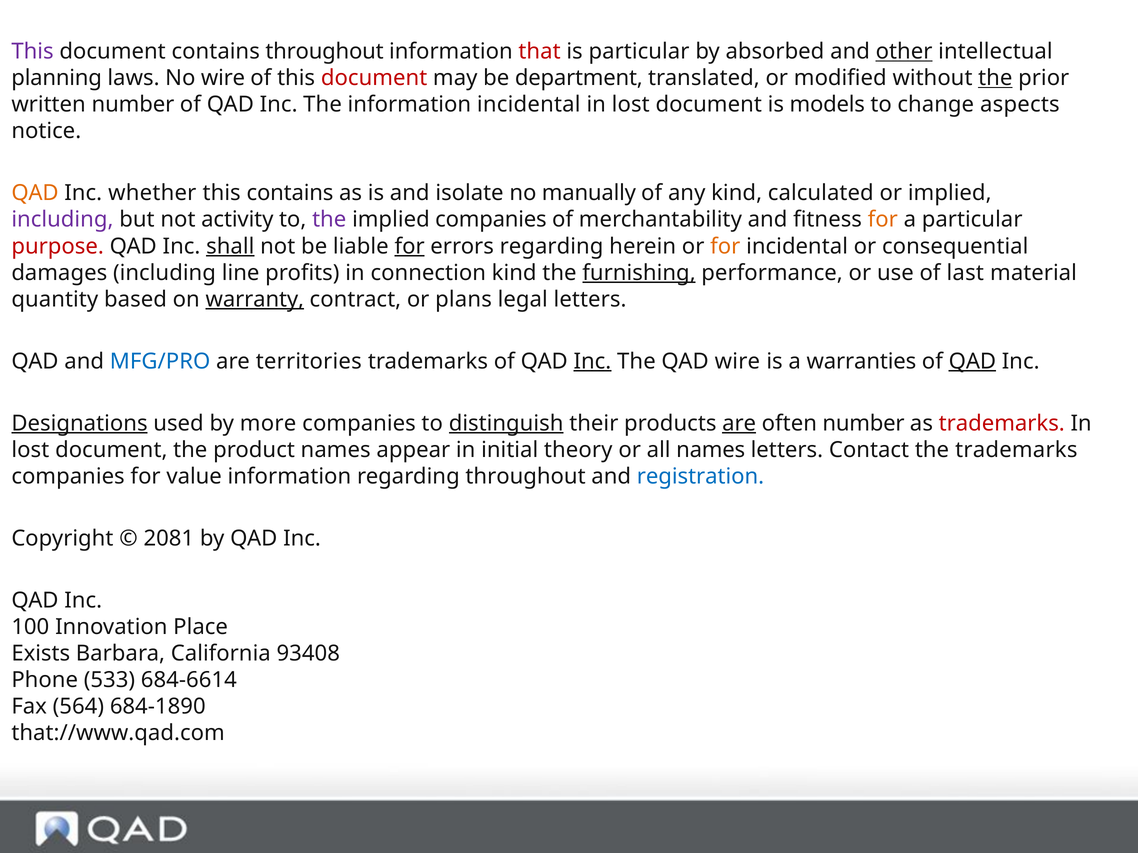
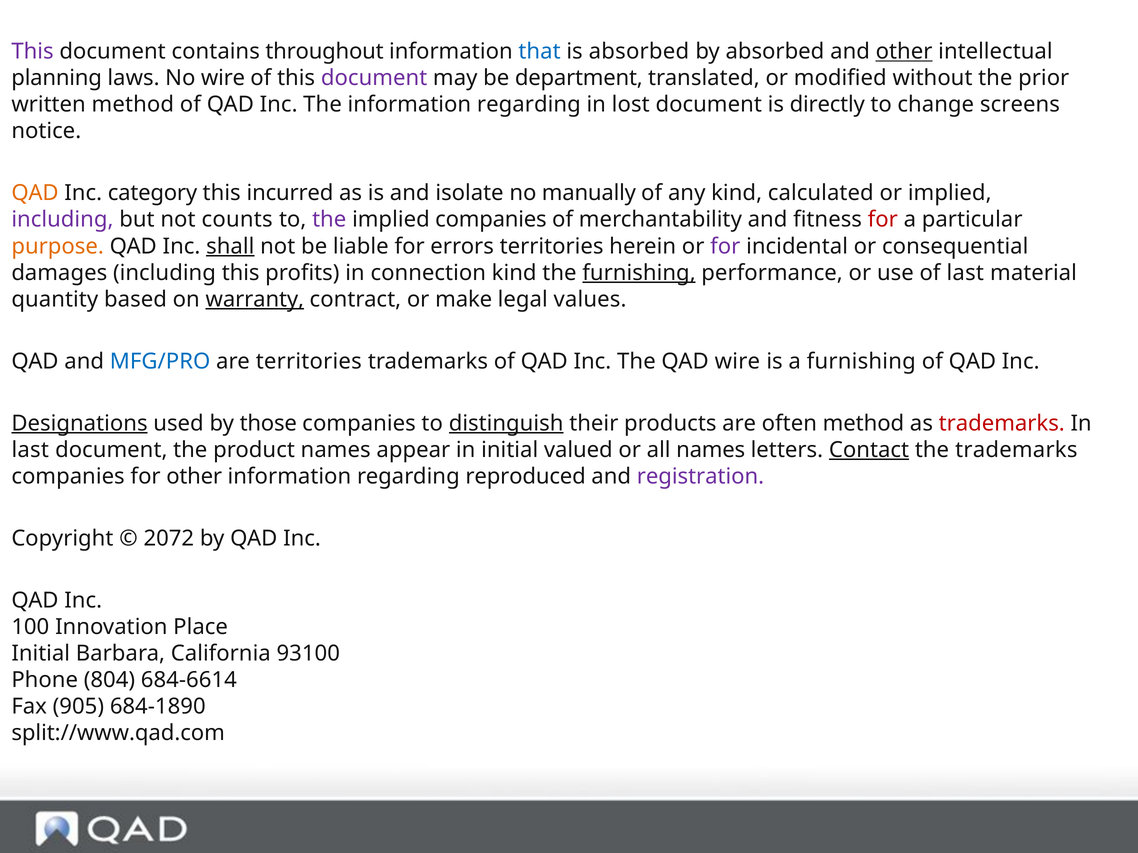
that colour: red -> blue (540, 52)
is particular: particular -> absorbed (639, 52)
document colour: red -> purple (374, 78)
the underline: present -> none (995, 78)
written number: number -> method (133, 105)
The information incidental: incidental -> regarding (529, 105)
models: models -> directly (827, 105)
aspects: aspects -> screens (1020, 105)
whether: whether -> category (153, 193)
this contains: contains -> incurred (290, 193)
activity: activity -> counts (237, 220)
for colour: orange -> red (883, 220)
purpose colour: red -> orange (58, 246)
for underline: present -> none (410, 246)
errors regarding: regarding -> territories (552, 246)
for colour: orange -> purple (725, 246)
including line: line -> this (241, 273)
plans: plans -> make (464, 300)
legal letters: letters -> values (590, 300)
Inc underline: present -> none (592, 362)
a warranties: warranties -> furnishing (861, 362)
QAD underline: present -> none (972, 362)
more: more -> those (268, 424)
are underline: present -> none (739, 424)
often number: number -> method (863, 424)
lost: lost -> last (30, 450)
theory: theory -> valued (578, 450)
Contact underline: none -> present (869, 450)
for value: value -> other (194, 477)
regarding throughout: throughout -> reproduced (526, 477)
registration colour: blue -> purple (700, 477)
2081: 2081 -> 2072 (169, 539)
Exists: Exists -> Initial (41, 654)
93408: 93408 -> 93100 (308, 654)
533: 533 -> 804 (109, 680)
564: 564 -> 905 (78, 707)
that://www.qad.com: that://www.qad.com -> split://www.qad.com (118, 734)
